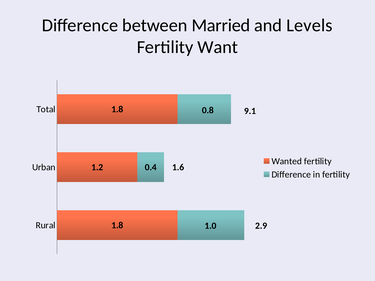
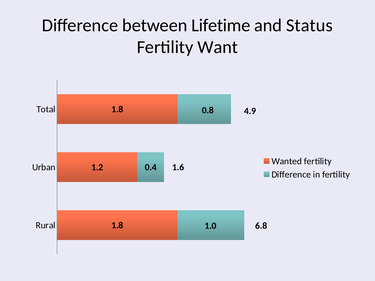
Married: Married -> Lifetime (221, 25)
Levels: Levels -> Status (309, 25)
9.1: 9.1 -> 4.9 (250, 111)
2.9: 2.9 -> 6.8 (261, 226)
